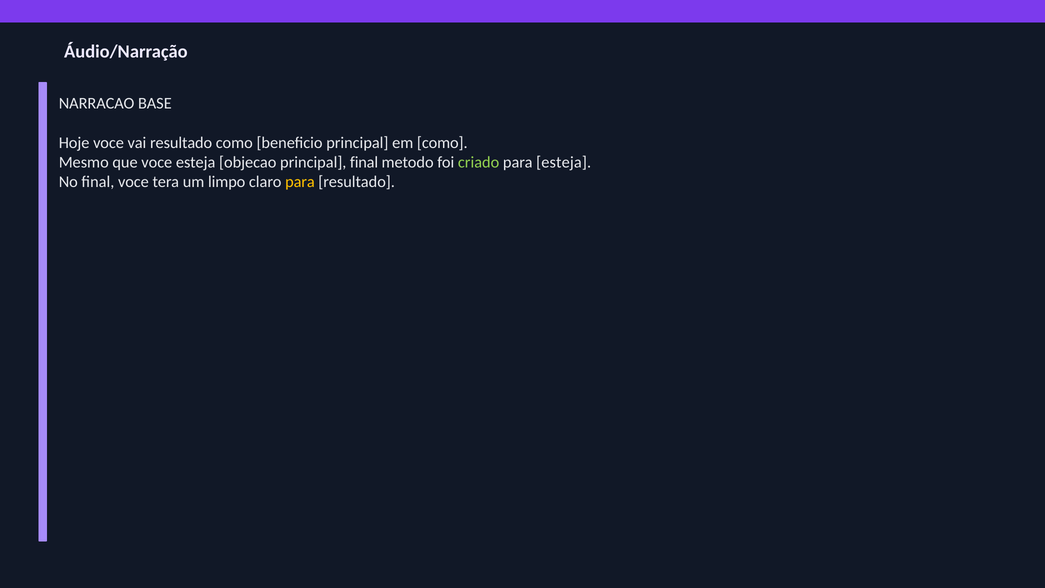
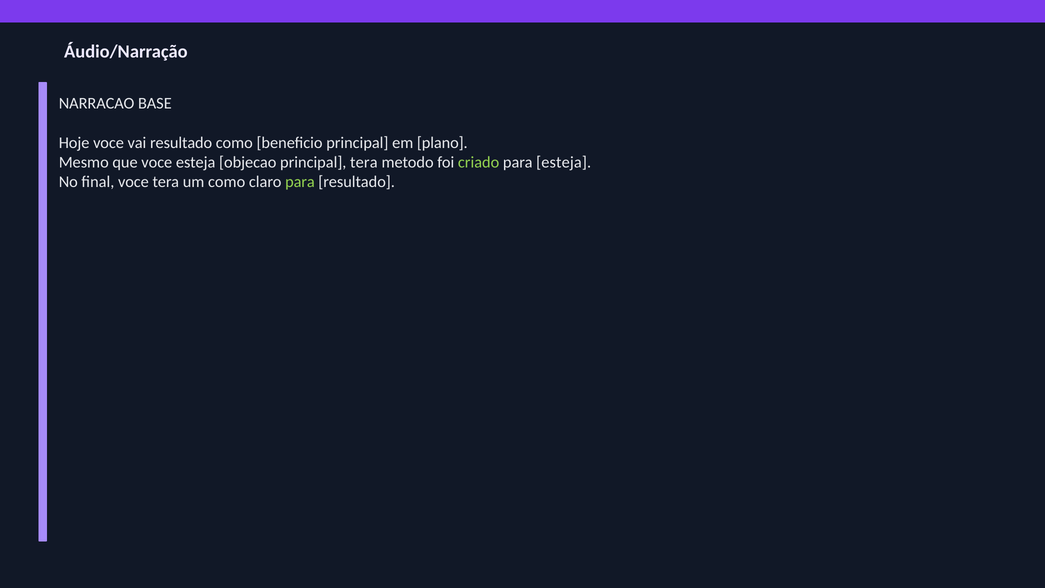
em como: como -> plano (442, 143)
principal final: final -> tera (364, 162)
um limpo: limpo -> como (227, 182)
para colour: yellow -> light green (300, 182)
